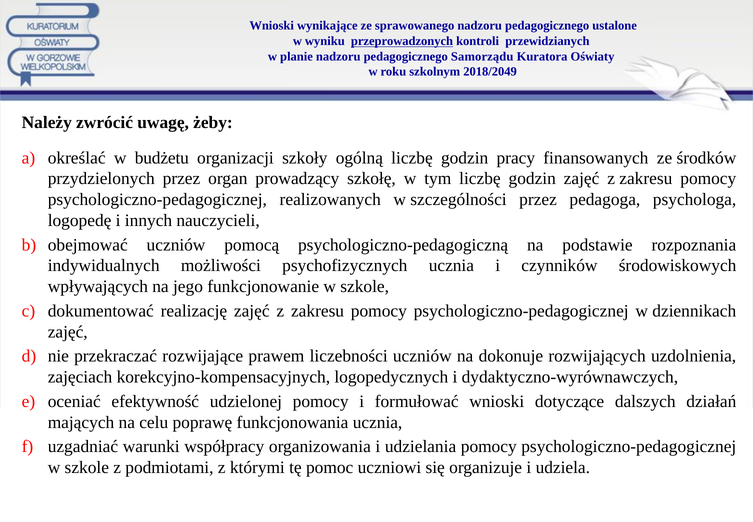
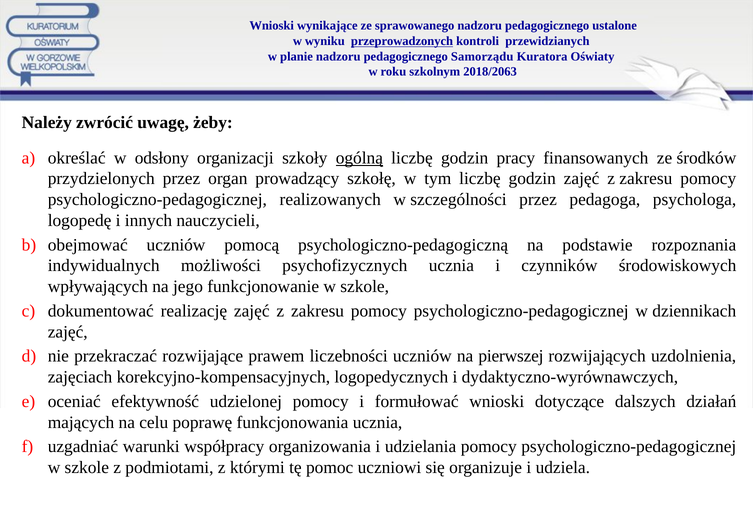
2018/2049: 2018/2049 -> 2018/2063 (490, 71)
budżetu: budżetu -> odsłony (162, 158)
ogólną underline: none -> present (359, 158)
dokonuje: dokonuje -> pierwszej (511, 356)
